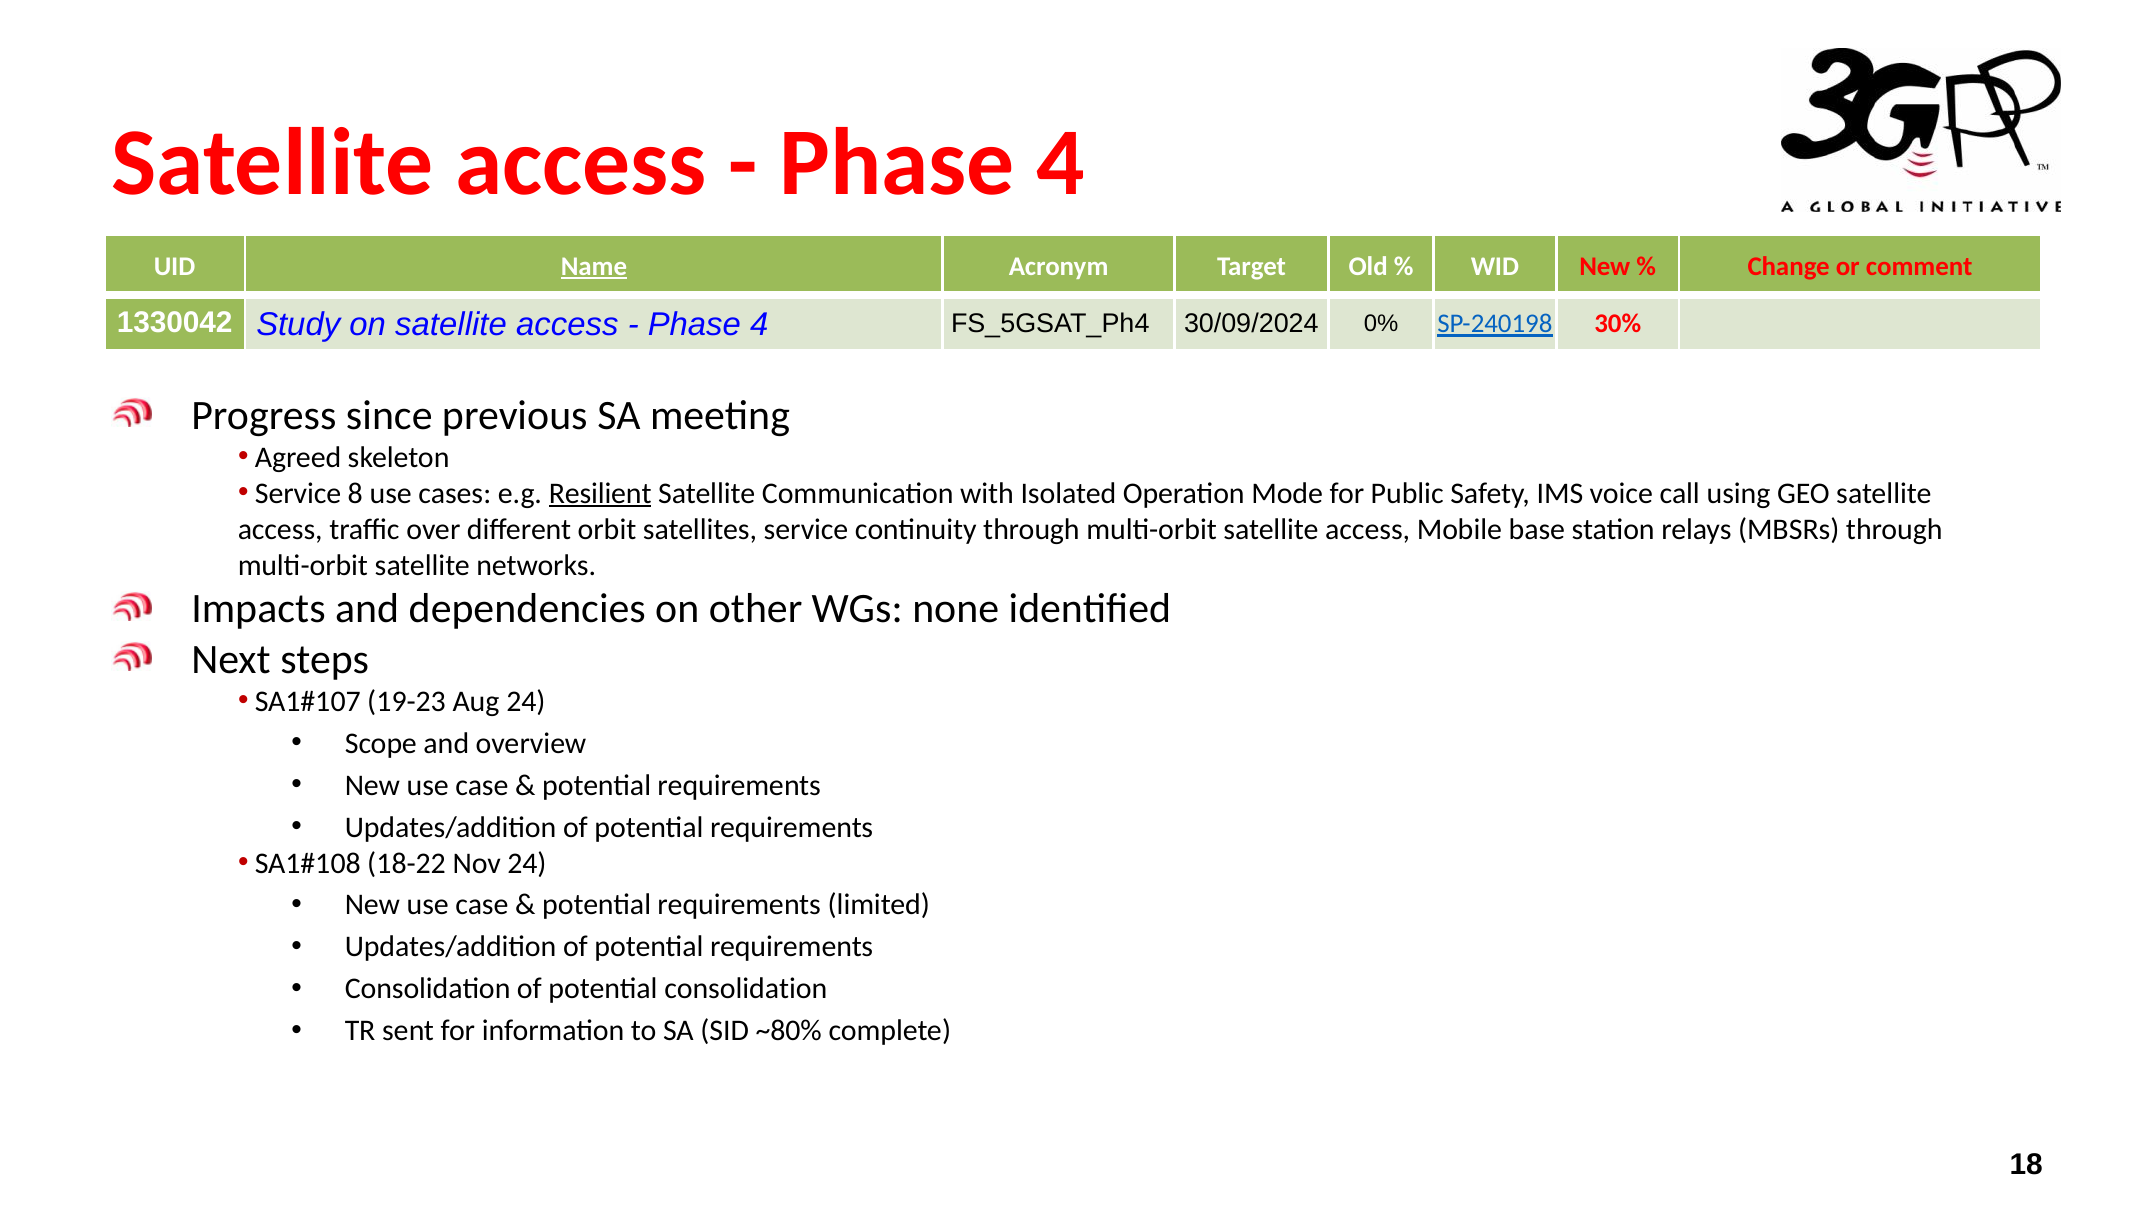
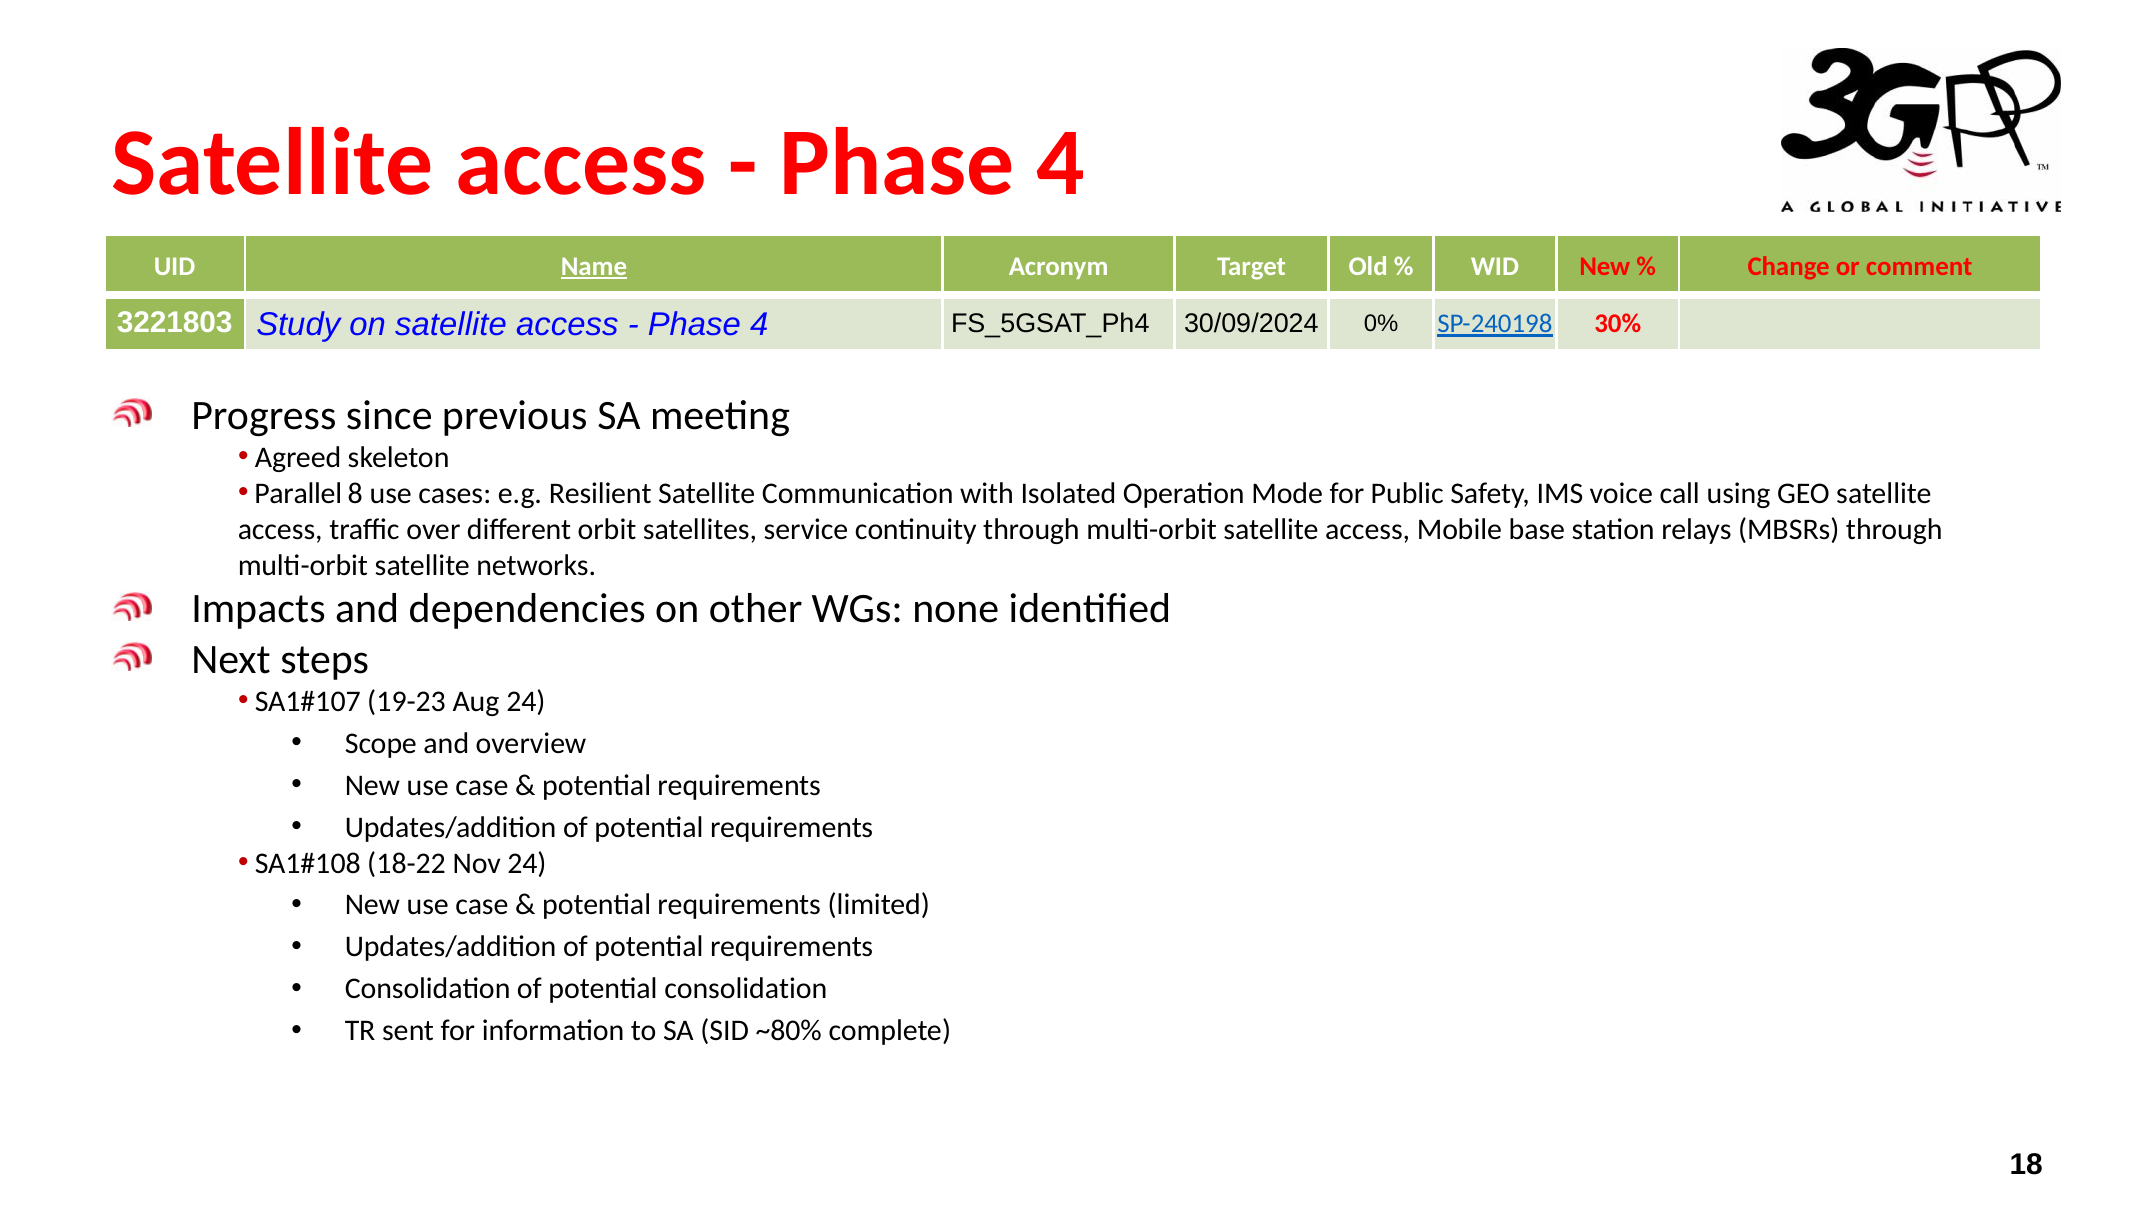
1330042: 1330042 -> 3221803 (175, 323)
Service: Service -> Parallel (298, 493)
Resilient underline: present -> none (600, 493)
